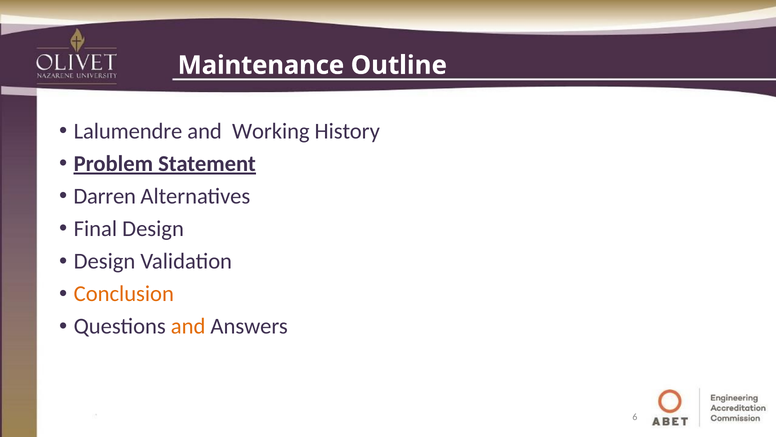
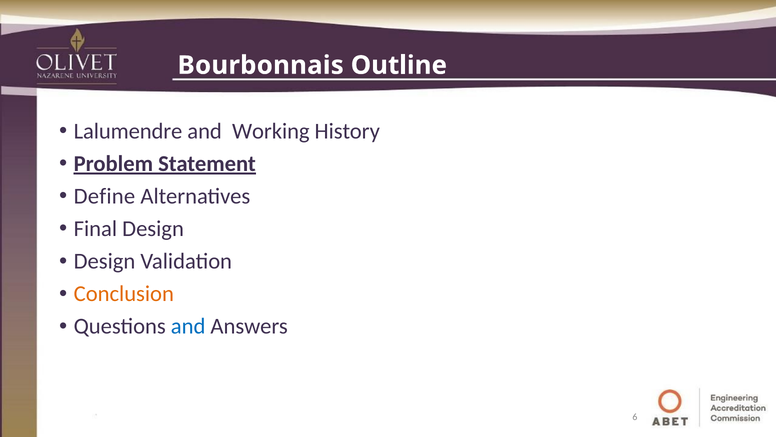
Maintenance: Maintenance -> Bourbonnais (261, 65)
Darren: Darren -> Define (104, 196)
and colour: orange -> blue (188, 326)
